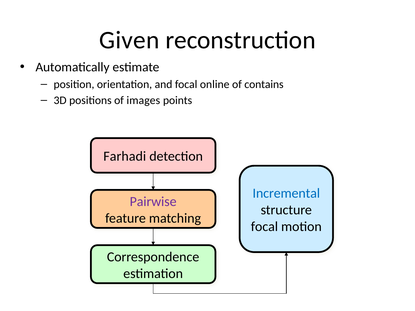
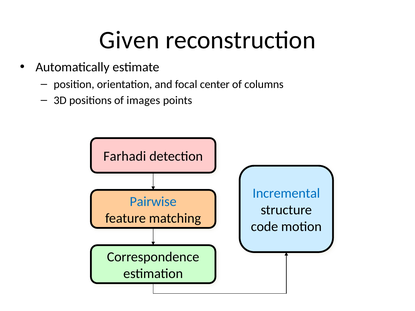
online: online -> center (215, 84)
contains: contains -> columns (264, 84)
Pairwise colour: purple -> blue (153, 202)
focal: focal -> code (264, 227)
